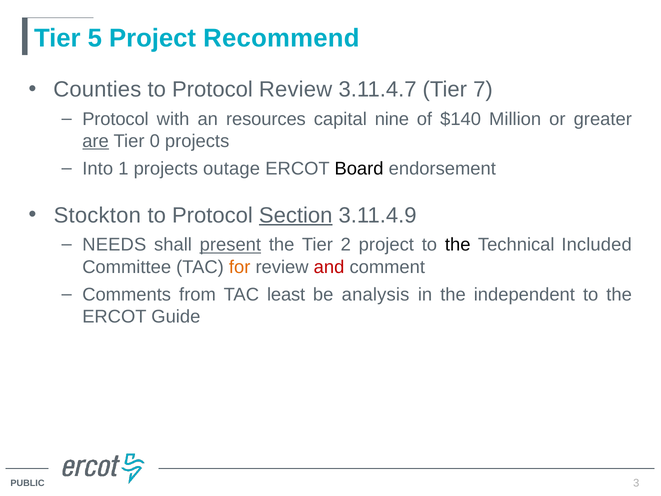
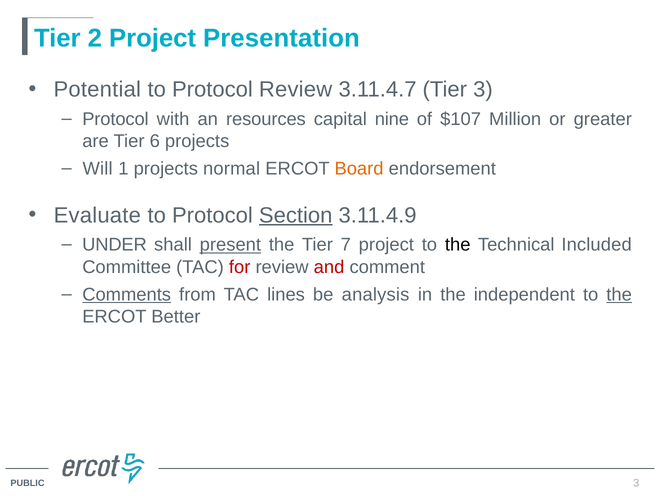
5: 5 -> 2 (95, 38)
Recommend: Recommend -> Presentation (281, 38)
Counties: Counties -> Potential (97, 90)
Tier 7: 7 -> 3 (483, 90)
$140: $140 -> $107 (461, 119)
are underline: present -> none (96, 141)
0: 0 -> 6 (155, 141)
Into: Into -> Will (98, 169)
outage: outage -> normal (232, 169)
Board colour: black -> orange (359, 169)
Stockton: Stockton -> Evaluate (97, 215)
NEEDS: NEEDS -> UNDER (115, 245)
2: 2 -> 7 (346, 245)
for colour: orange -> red (240, 267)
Comments underline: none -> present (127, 294)
least: least -> lines (286, 294)
the underline: none -> present (619, 294)
Guide: Guide -> Better (176, 316)
